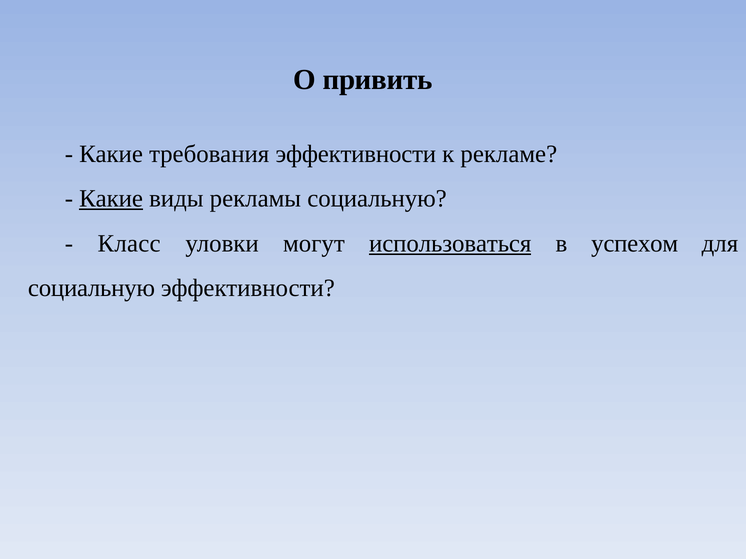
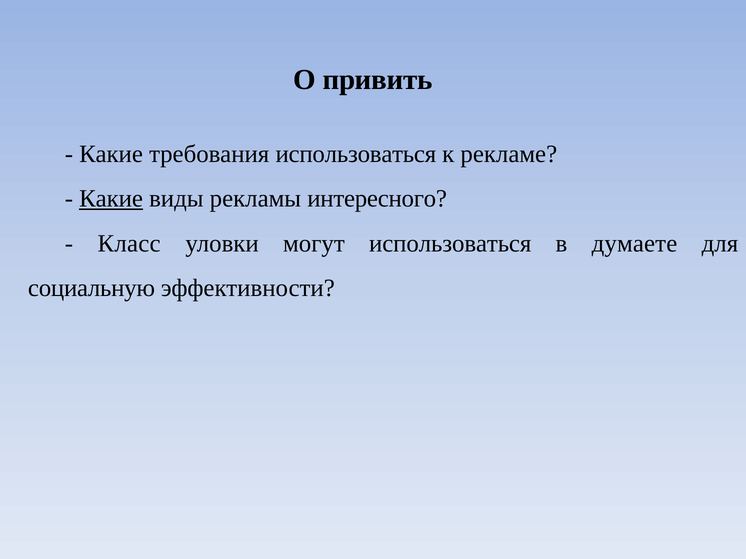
требования эффективности: эффективности -> использоваться (356, 154)
рекламы социальную: социальную -> интересного (377, 199)
использоваться underline: present -> none (450, 244)
успехом: успехом -> думаете (634, 244)
